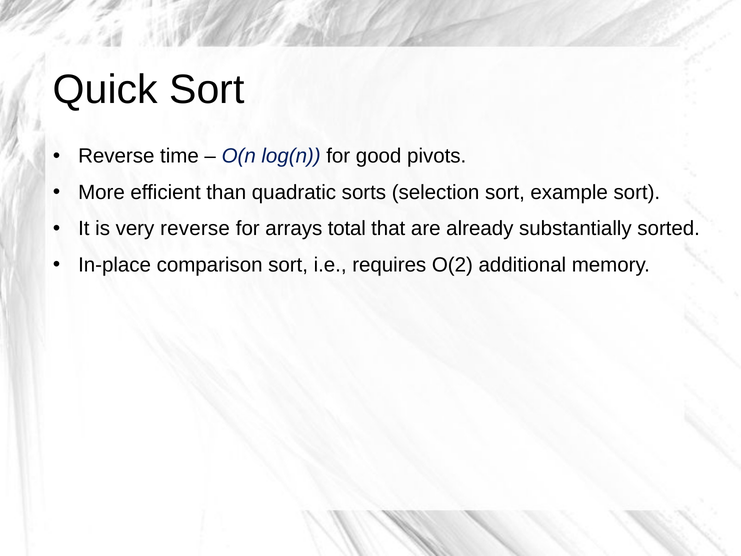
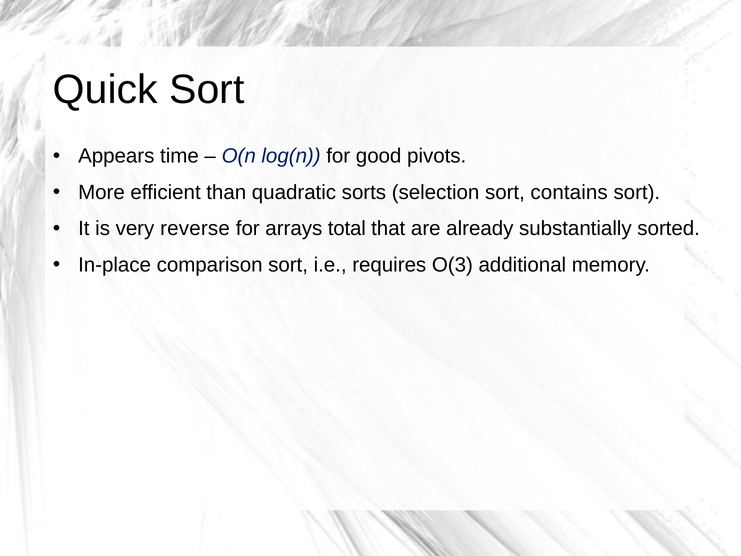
Reverse: Reverse -> Appears (116, 156)
example: example -> contains (569, 192)
O(2: O(2 -> O(3 (452, 265)
